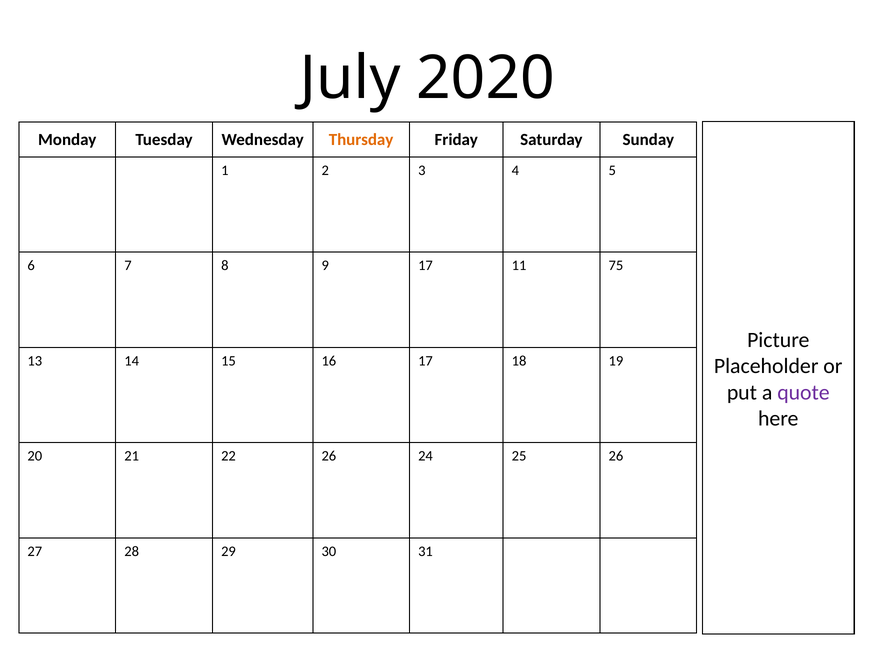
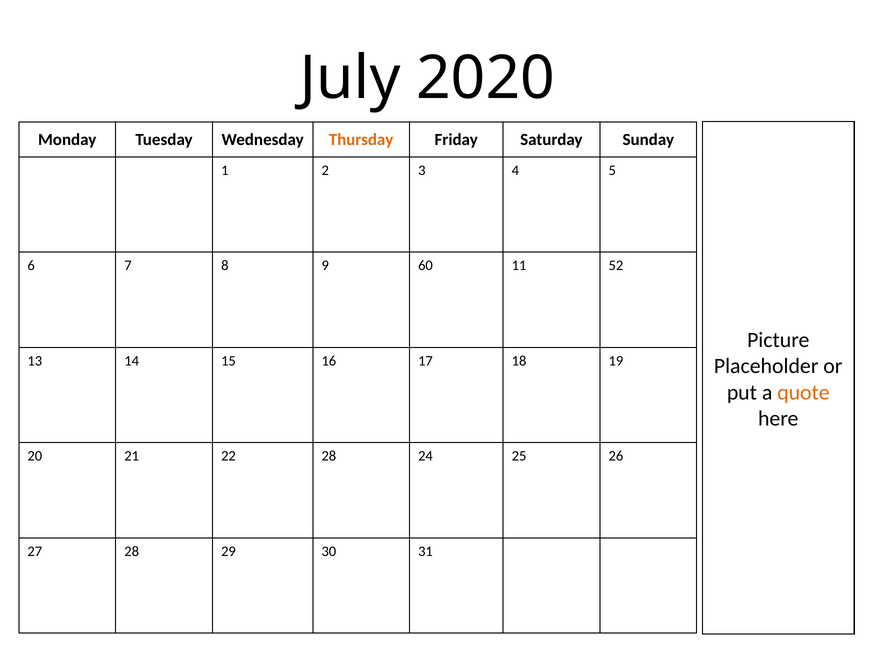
9 17: 17 -> 60 (425, 266)
75: 75 -> 52 (616, 266)
quote colour: purple -> orange (803, 393)
22 26: 26 -> 28 (329, 457)
